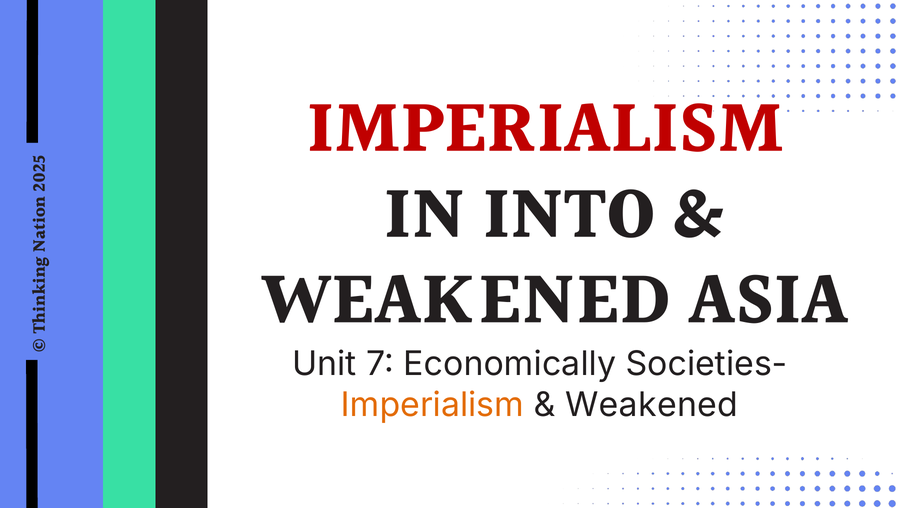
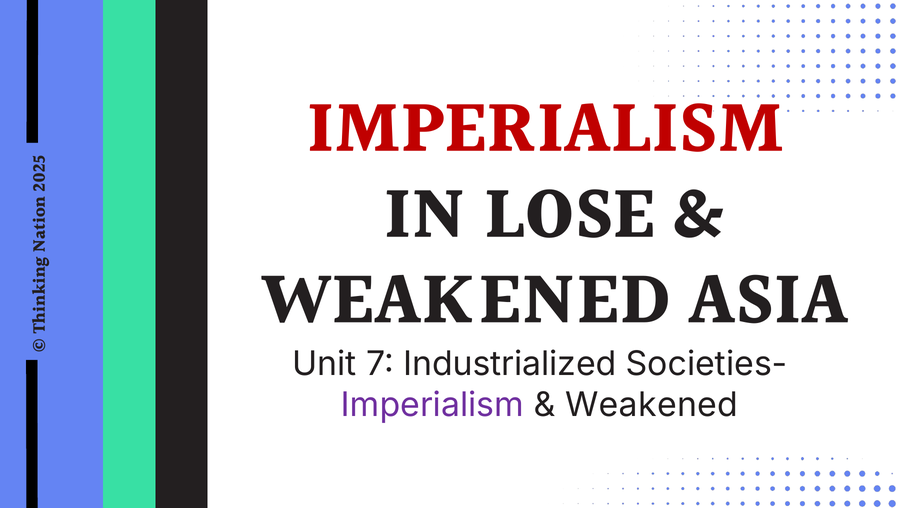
INTO: INTO -> LOSE (570, 216)
Economically: Economically -> Industrialized (510, 364)
Imperialism colour: orange -> purple (432, 404)
